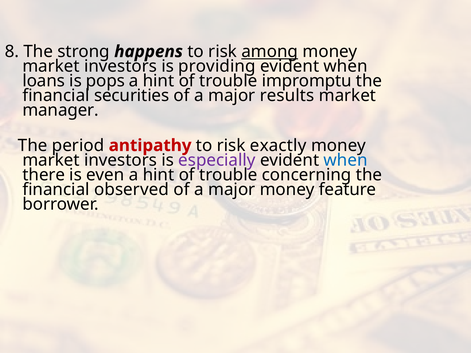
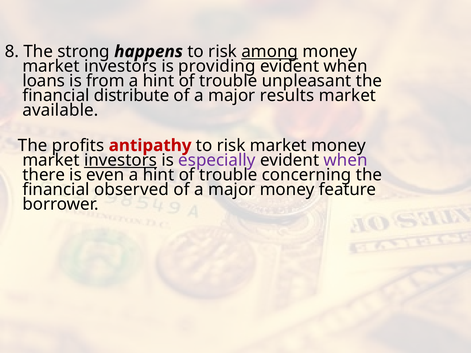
pops: pops -> from (105, 81)
impromptu: impromptu -> unpleasant (307, 81)
securities: securities -> distribute (132, 96)
manager: manager -> available (60, 110)
period: period -> profits (78, 146)
risk exactly: exactly -> market (278, 146)
investors underline: none -> present (121, 160)
when colour: blue -> purple (346, 160)
